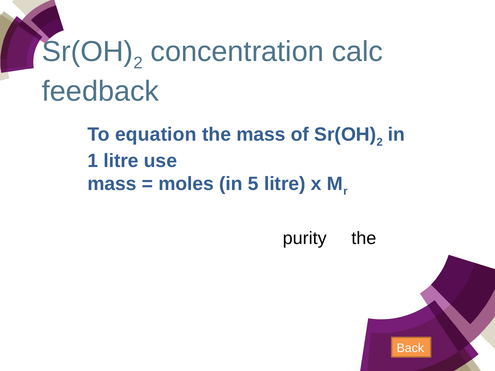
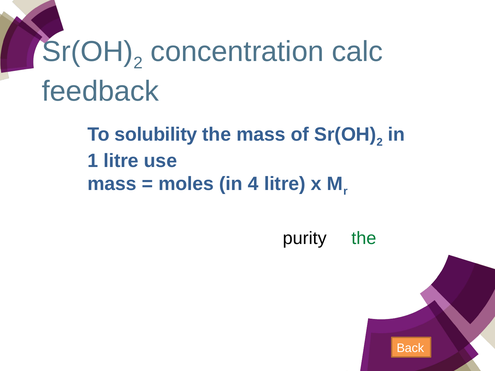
equation: equation -> solubility (156, 135)
5: 5 -> 4 (253, 184)
the colour: black -> green (364, 238)
